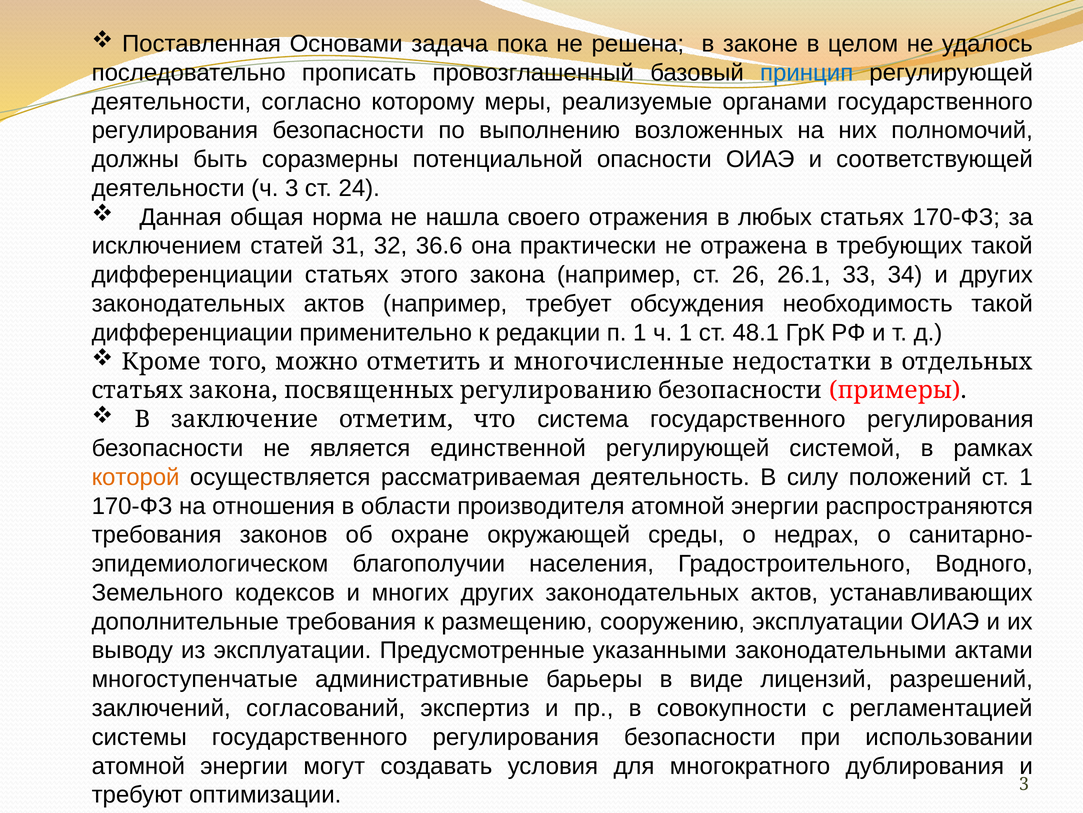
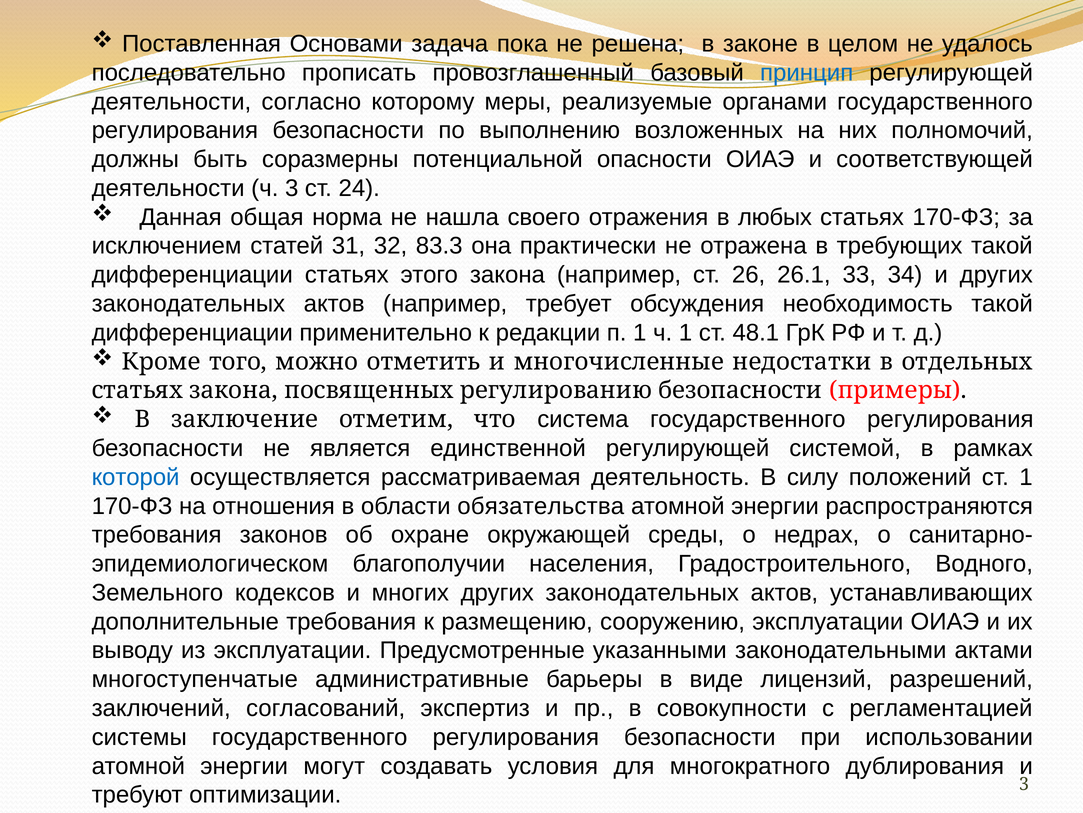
36.6: 36.6 -> 83.3 (439, 246)
которой colour: orange -> blue (136, 477)
производителя: производителя -> обязательства (541, 506)
